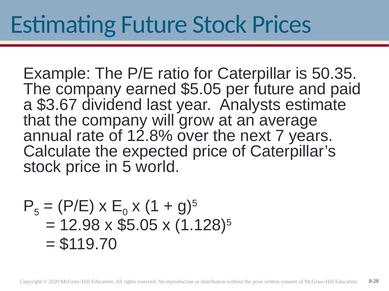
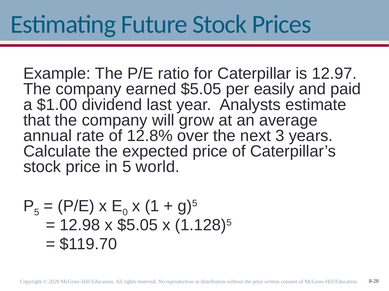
50.35: 50.35 -> 12.97 (334, 74)
per future: future -> easily (274, 89)
$3.67: $3.67 -> $1.00 (57, 105)
7: 7 -> 3 (280, 136)
